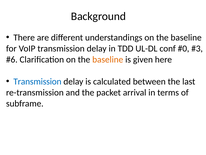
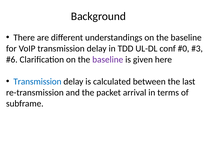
baseline colour: orange -> purple (108, 59)
